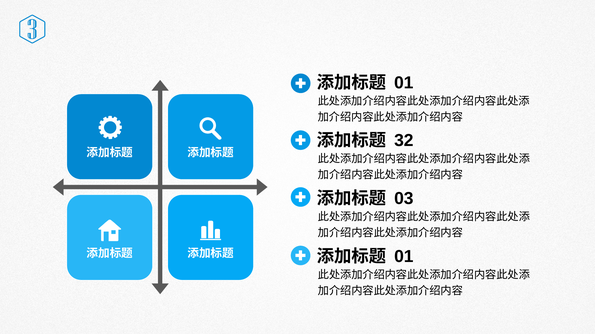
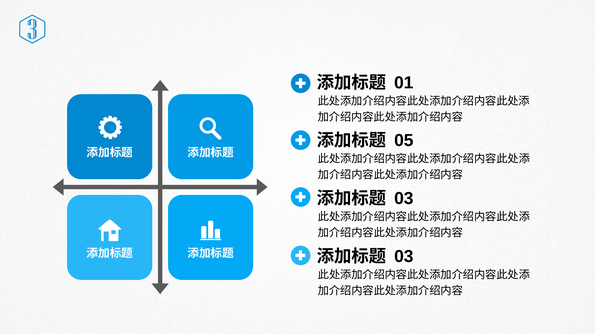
32: 32 -> 05 (404, 141)
01: 01 -> 03 (404, 257)
